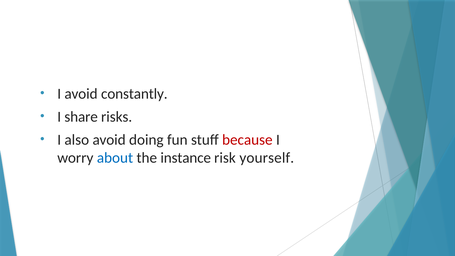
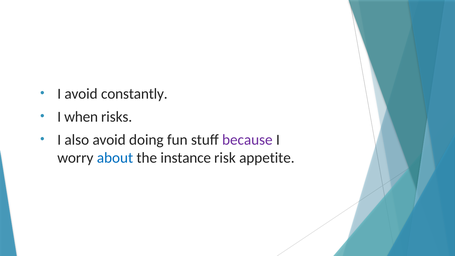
share: share -> when (81, 117)
because colour: red -> purple (247, 140)
yourself: yourself -> appetite (267, 158)
